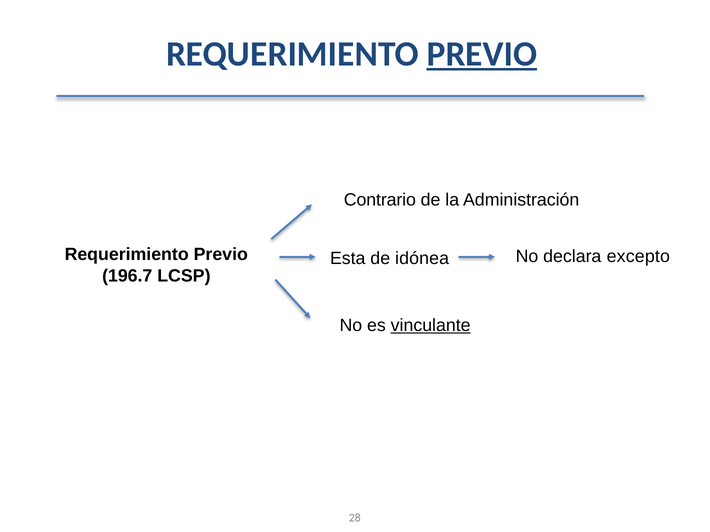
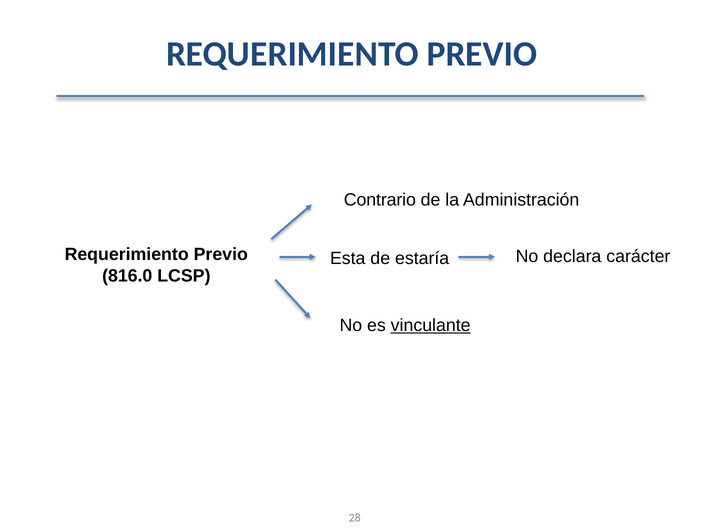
PREVIO underline: present -> none (482, 54)
idónea: idónea -> estaría (422, 259)
excepto: excepto -> carácter (638, 257)
196.7: 196.7 -> 816.0 (127, 276)
